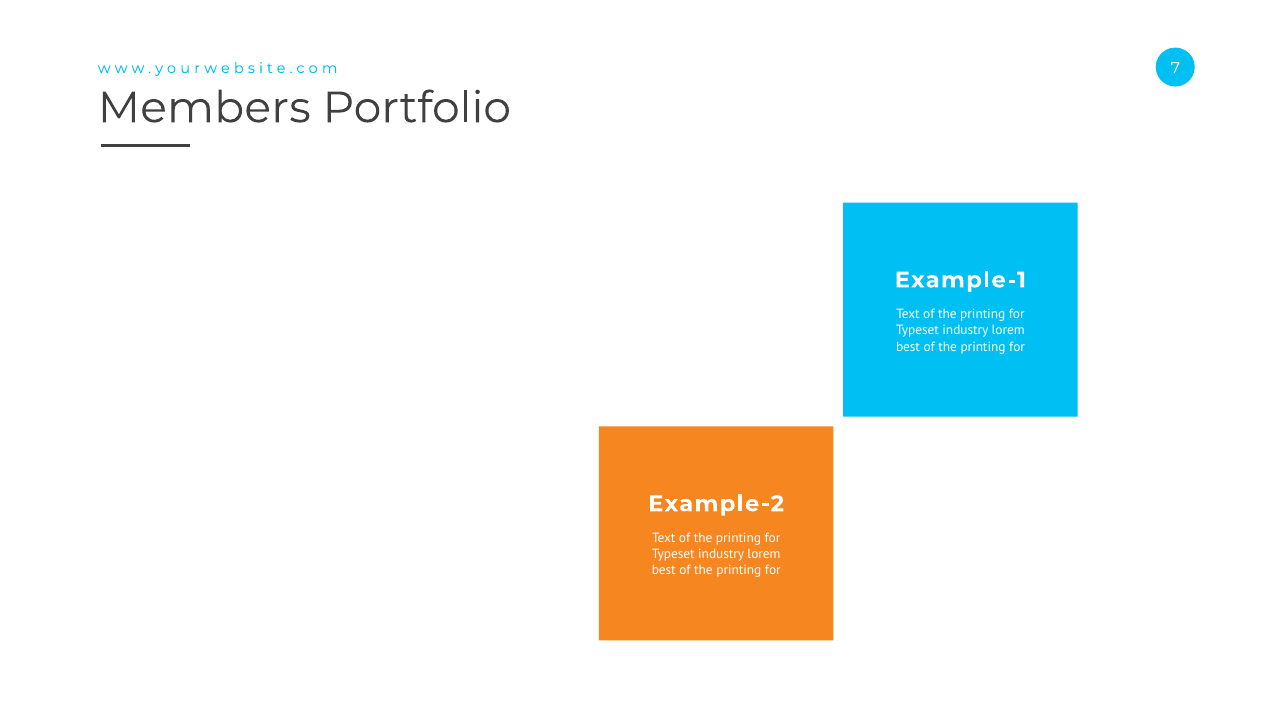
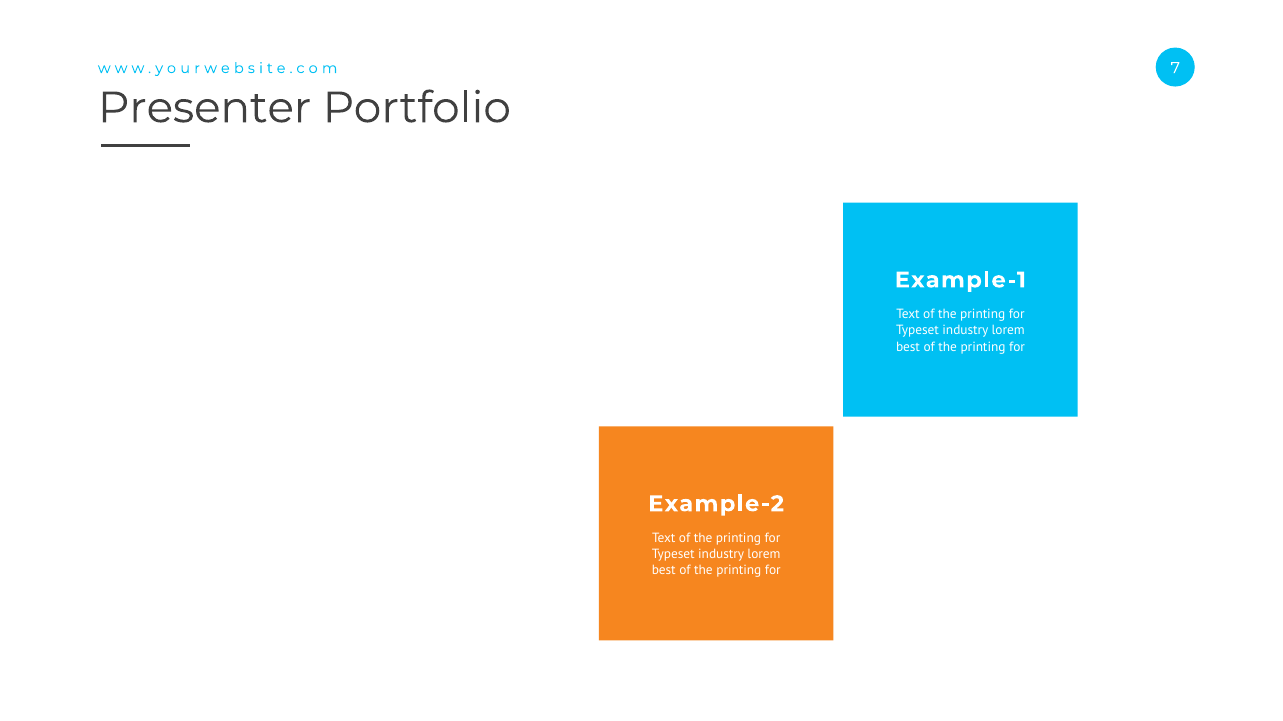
Members: Members -> Presenter (205, 108)
